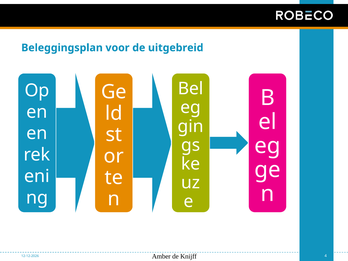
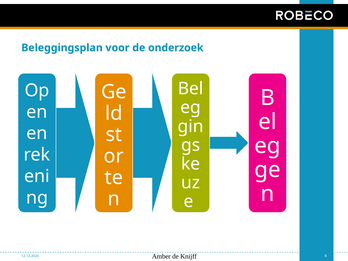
uitgebreid: uitgebreid -> onderzoek (176, 48)
